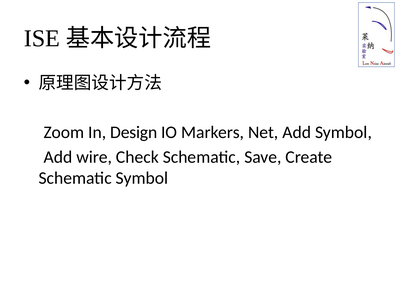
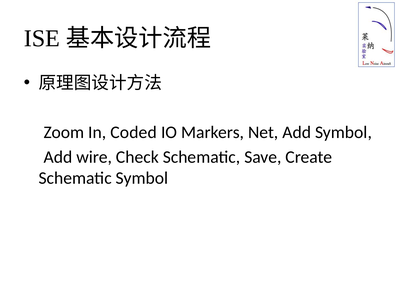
Design: Design -> Coded (134, 132)
